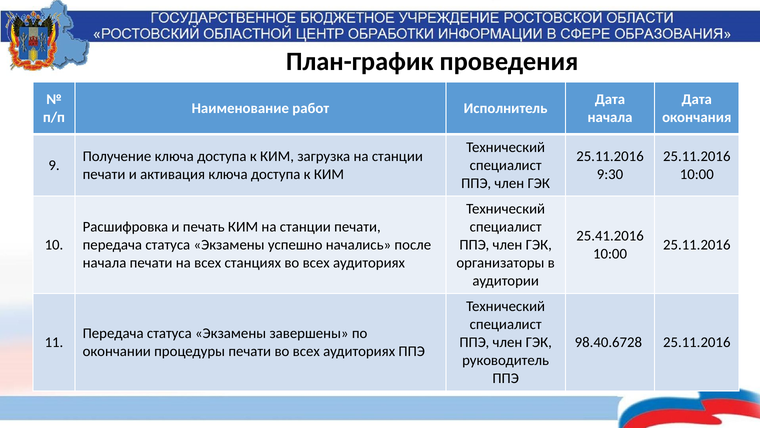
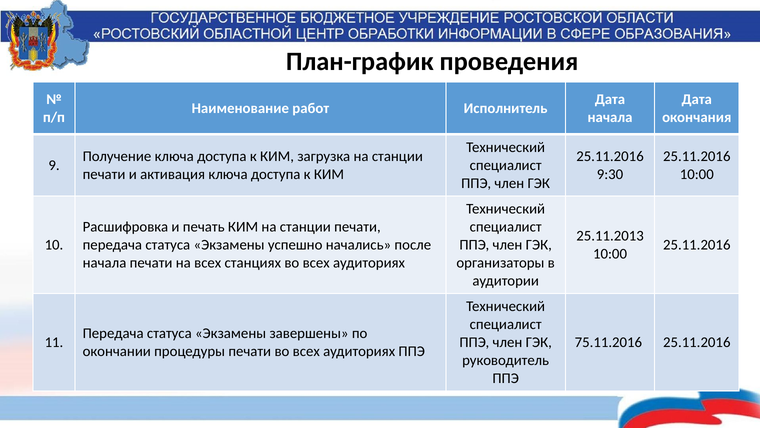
25.41.2016: 25.41.2016 -> 25.11.2013 (610, 236)
98.40.6728: 98.40.6728 -> 75.11.2016 (608, 342)
